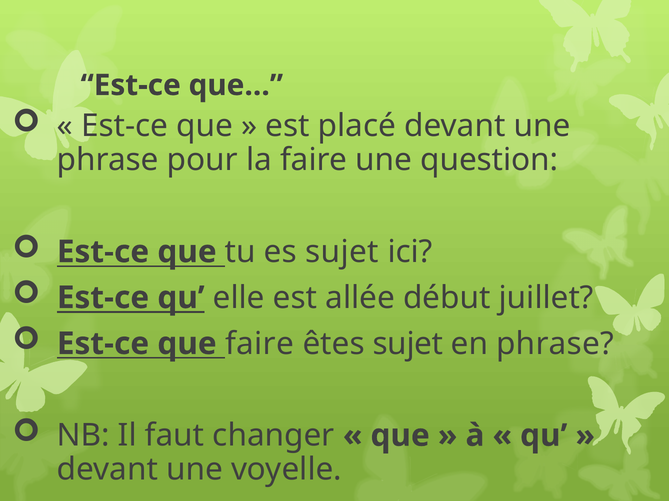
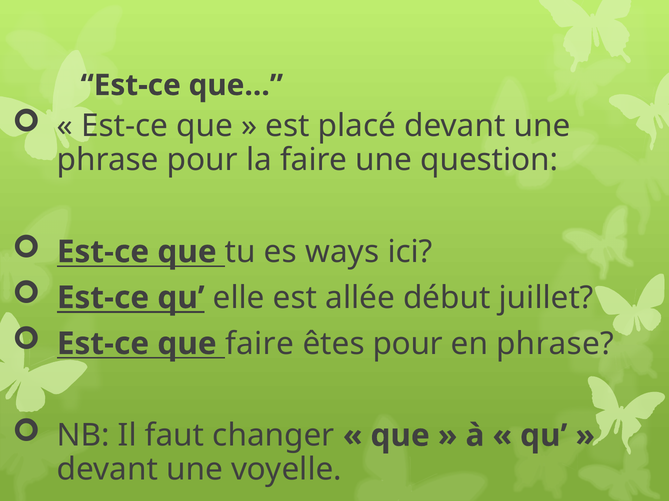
es sujet: sujet -> ways (342, 252)
êtes sujet: sujet -> pour (408, 344)
